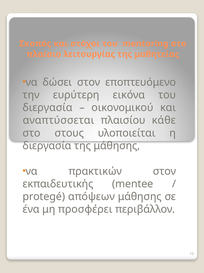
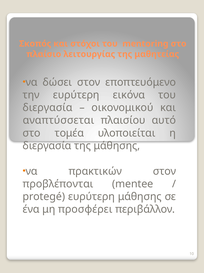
κάθε: κάθε -> αυτό (164, 120)
στους: στους -> τομέα (69, 133)
εκπαιδευτικής: εκπαιδευτικής -> προβλέπονται (58, 183)
protegé απόψεων: απόψεων -> ευρύτερη (91, 196)
